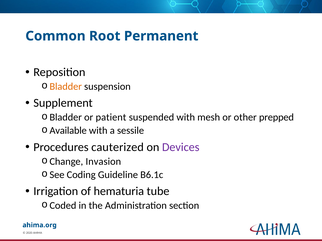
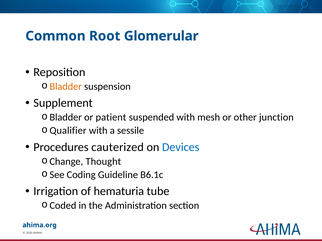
Permanent: Permanent -> Glomerular (161, 36)
prepped: prepped -> junction (276, 118)
Available: Available -> Qualifier (68, 131)
Devices colour: purple -> blue (181, 147)
Invasion: Invasion -> Thought (103, 162)
